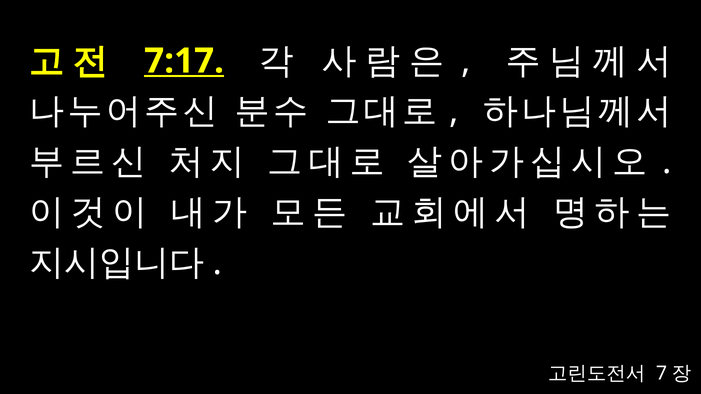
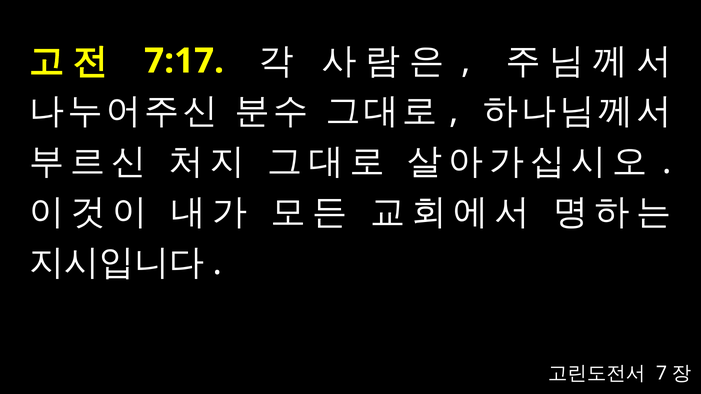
7:17 underline: present -> none (184, 61)
